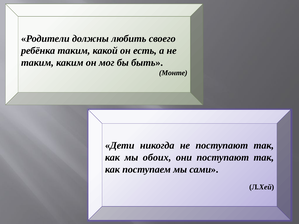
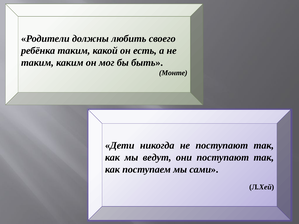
обоих: обоих -> ведут (157, 158)
